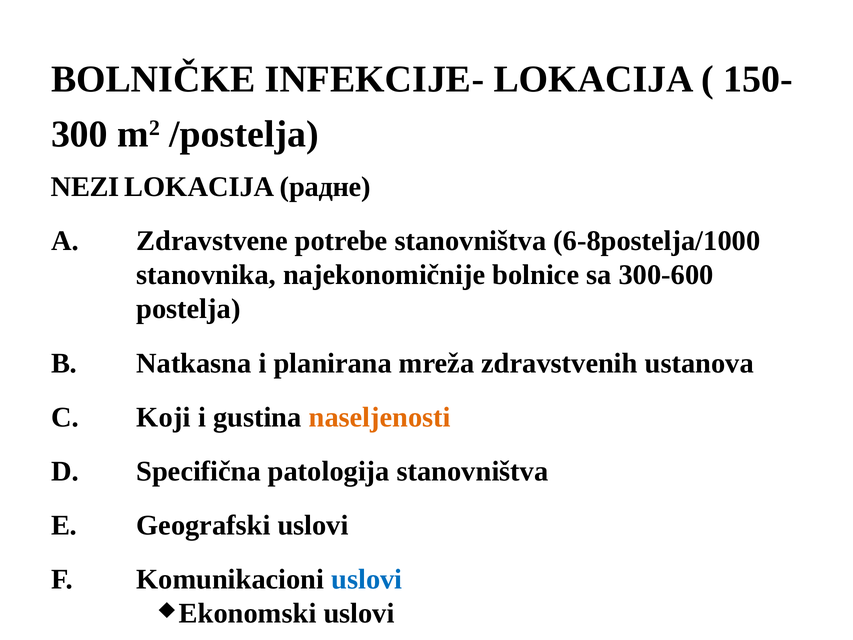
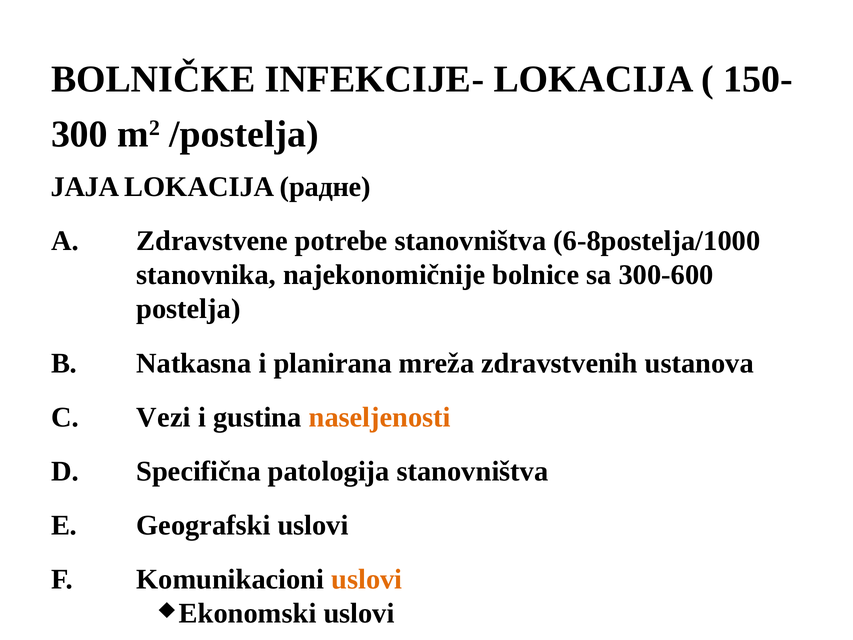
NEZI: NEZI -> JAJA (85, 187)
Koji: Koji -> Vezi (164, 417)
uslovi colour: blue -> orange (367, 579)
